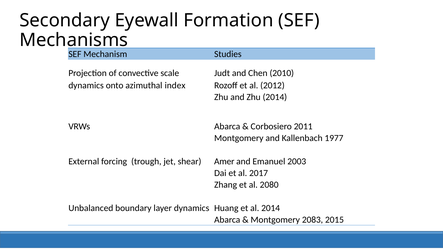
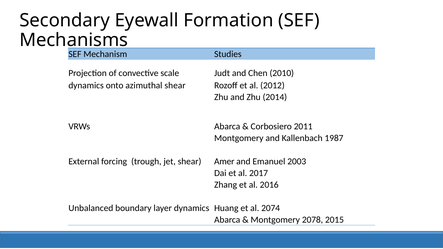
azimuthal index: index -> shear (175, 85)
1977: 1977 -> 1987 (334, 138)
2080: 2080 -> 2016 (269, 185)
al 2014: 2014 -> 2074 (271, 208)
2083: 2083 -> 2078 (313, 220)
